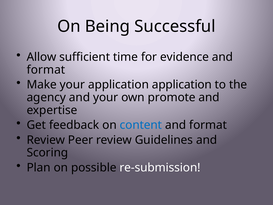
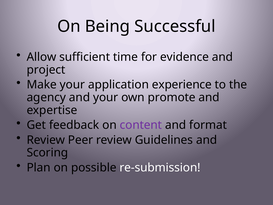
format: format -> project (46, 70)
application application: application -> experience (182, 85)
content colour: blue -> purple (141, 125)
